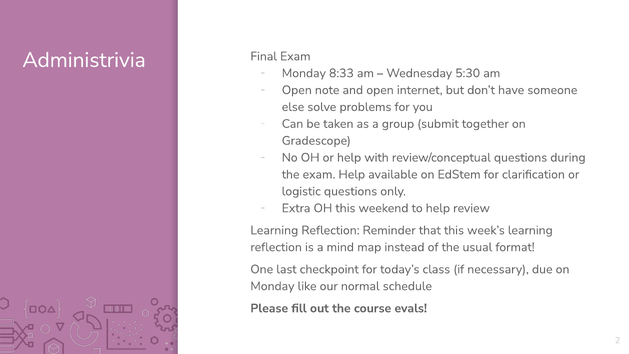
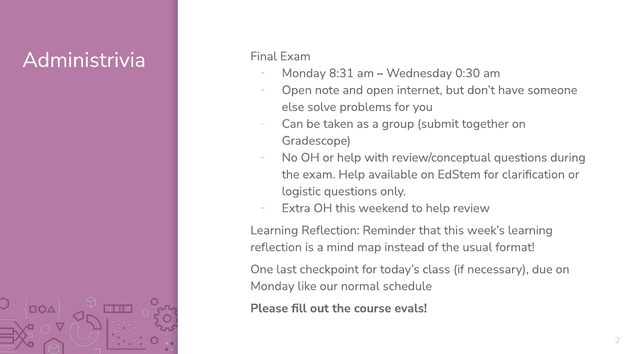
8:33: 8:33 -> 8:31 (341, 73)
5:30: 5:30 -> 0:30 (468, 73)
